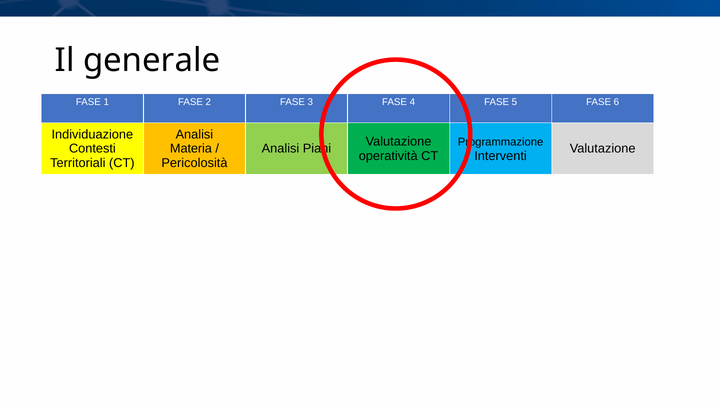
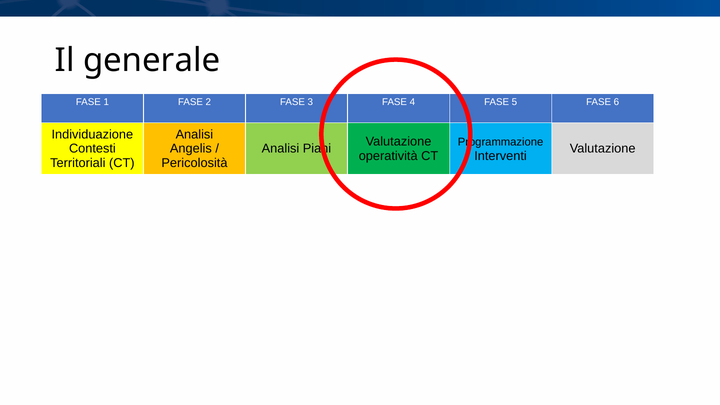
Materia: Materia -> Angelis (191, 149)
